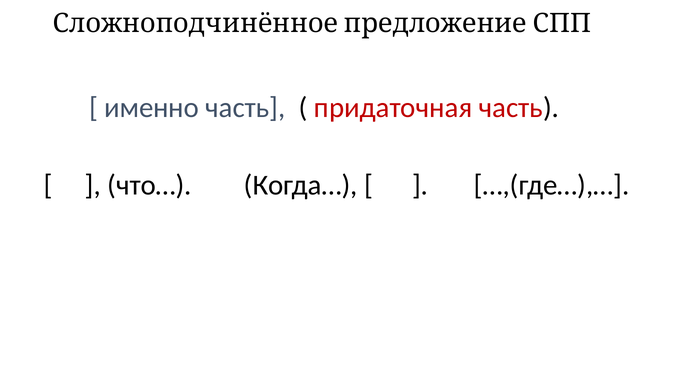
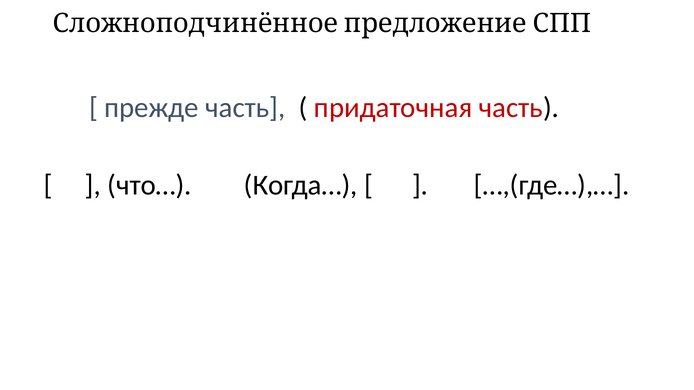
именно: именно -> прежде (152, 108)
